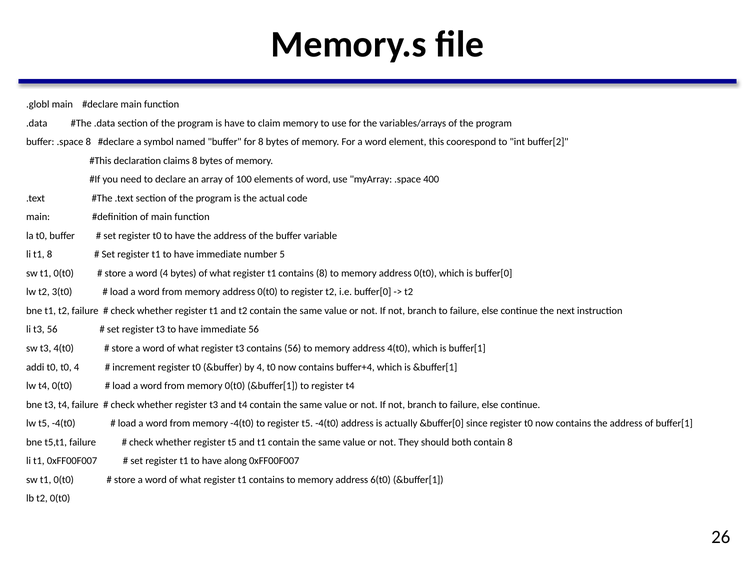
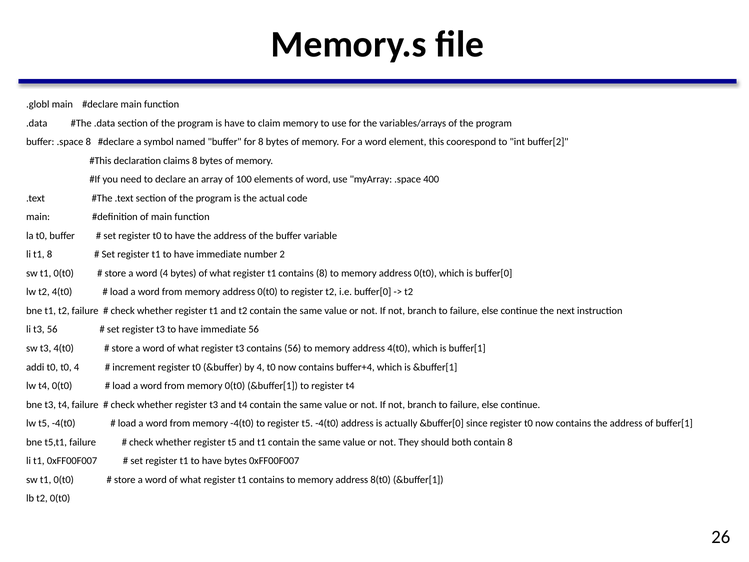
5: 5 -> 2 (282, 254)
t2 3(t0: 3(t0 -> 4(t0 (62, 292)
have along: along -> bytes (235, 461)
6(t0: 6(t0 -> 8(t0 (381, 479)
